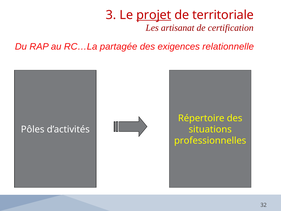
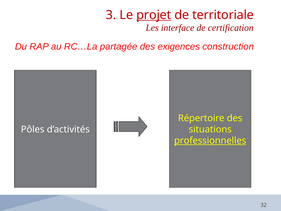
artisanat: artisanat -> interface (178, 28)
relationnelle: relationnelle -> construction (228, 47)
professionnelles underline: none -> present (210, 140)
